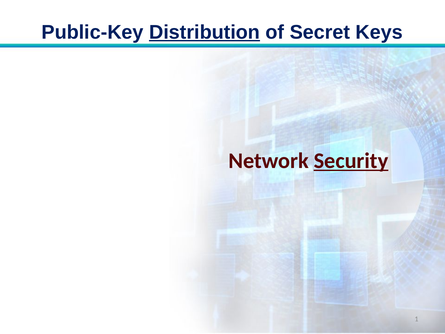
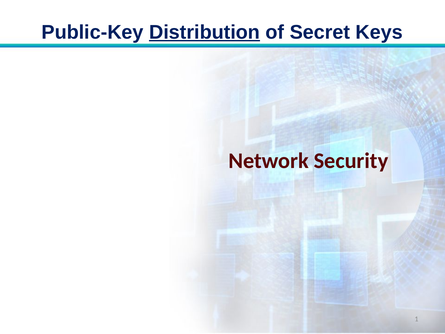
Security underline: present -> none (351, 161)
